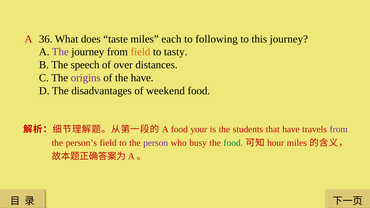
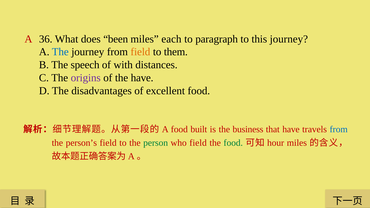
taste: taste -> been (116, 39)
following: following -> paragraph (217, 39)
The colour: purple -> blue (60, 52)
tasty: tasty -> them (176, 52)
over: over -> with (123, 65)
weekend: weekend -> excellent (166, 91)
your: your -> built (199, 129)
students: students -> business (248, 129)
from colour: purple -> blue (339, 129)
person colour: purple -> green (156, 143)
who busy: busy -> field (198, 143)
